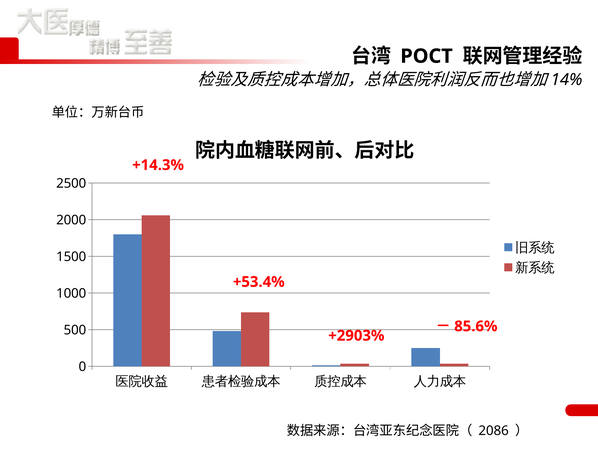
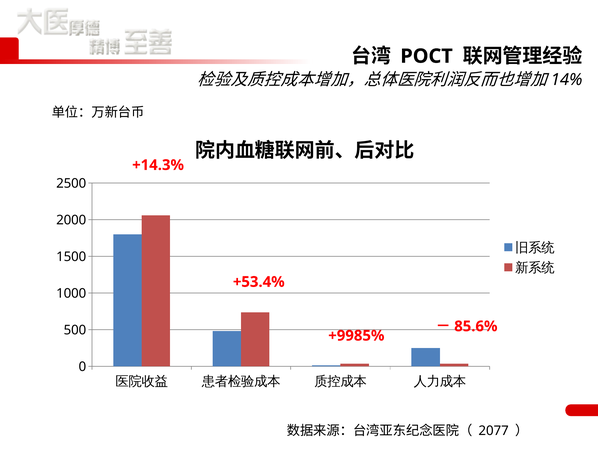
+2903%: +2903% -> +9985% (356, 335)
2086: 2086 -> 2077 (494, 430)
